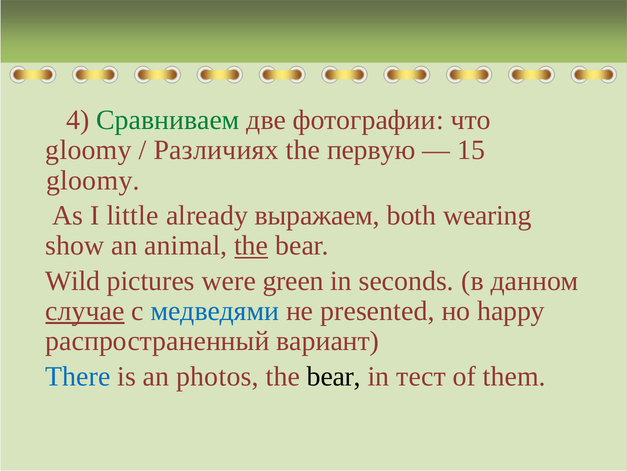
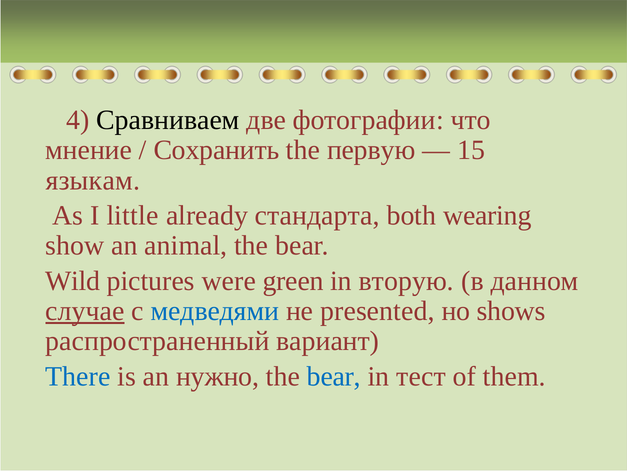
Сравниваем colour: green -> black (168, 120)
gloomy: gloomy -> мнение (89, 150)
Различиях: Различиях -> Сохранить (216, 150)
gloomy: gloomy -> языкам (93, 180)
выражаем: выражаем -> стандарта (317, 215)
the underline: present -> none (251, 245)
seconds: seconds -> вторую (406, 280)
happy: happy -> shows (511, 310)
photos: photos -> нужно (218, 376)
bear colour: black -> blue (334, 376)
